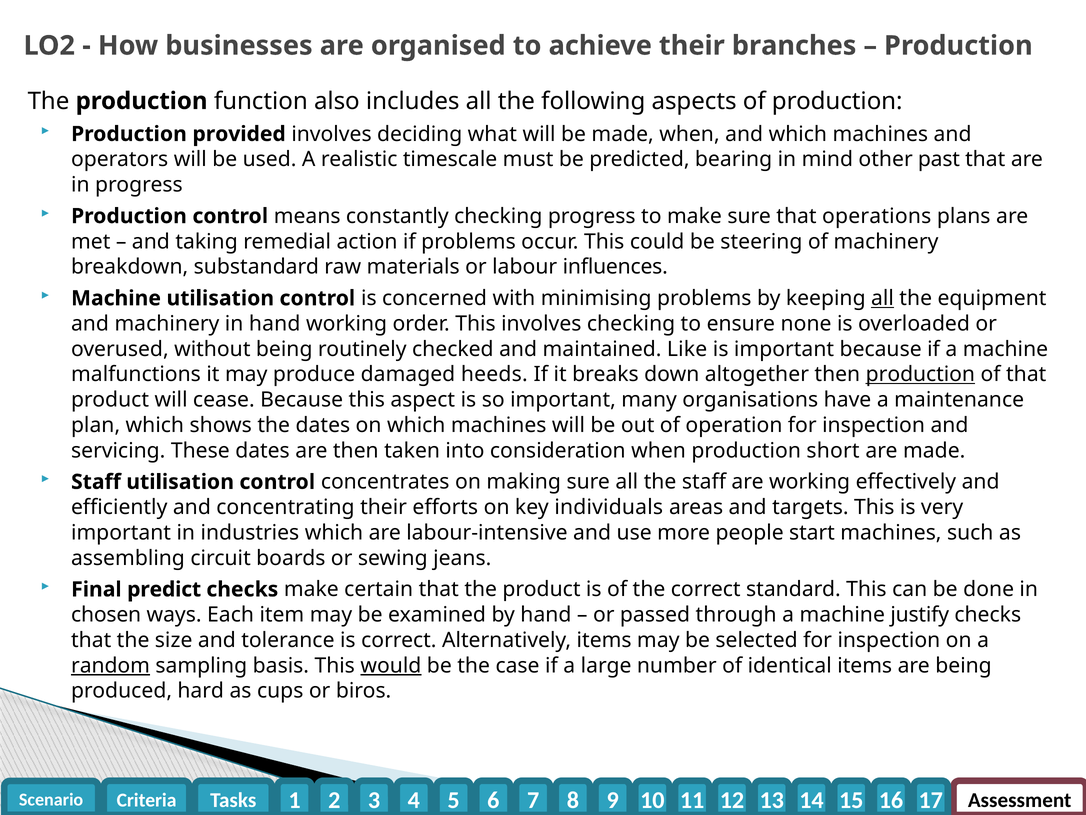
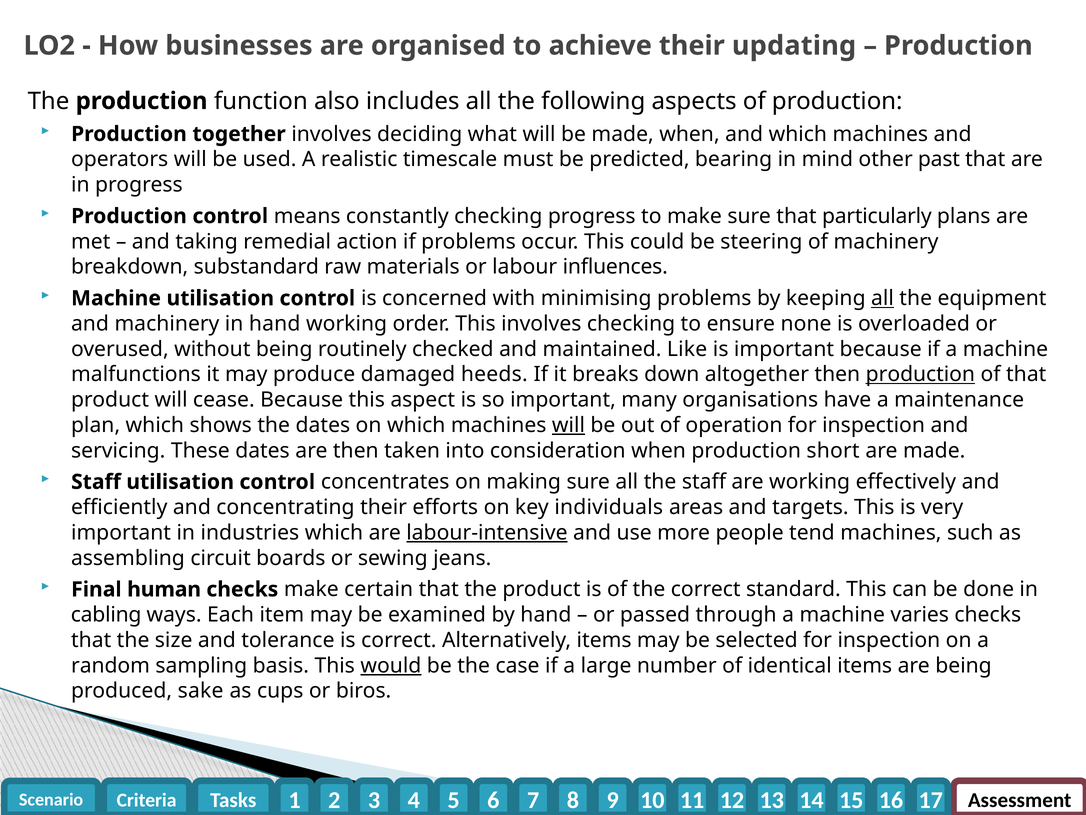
branches: branches -> updating (794, 46)
provided: provided -> together (239, 134)
operations: operations -> particularly (877, 216)
will underline: none -> present (568, 425)
labour-intensive underline: none -> present (487, 532)
start: start -> tend (812, 532)
predict: predict -> human (164, 589)
chosen: chosen -> cabling (106, 614)
justify: justify -> varies (920, 614)
random underline: present -> none (110, 665)
hard: hard -> sake (201, 691)
